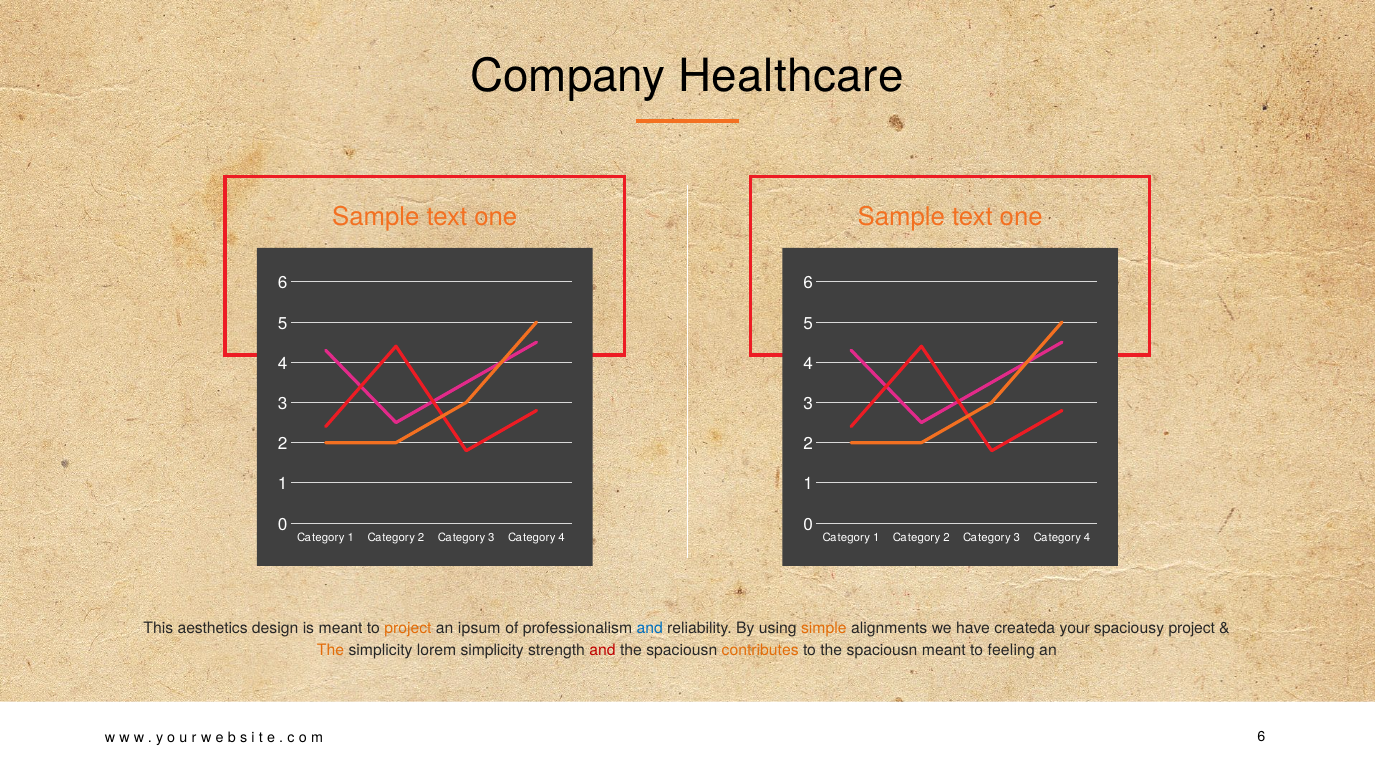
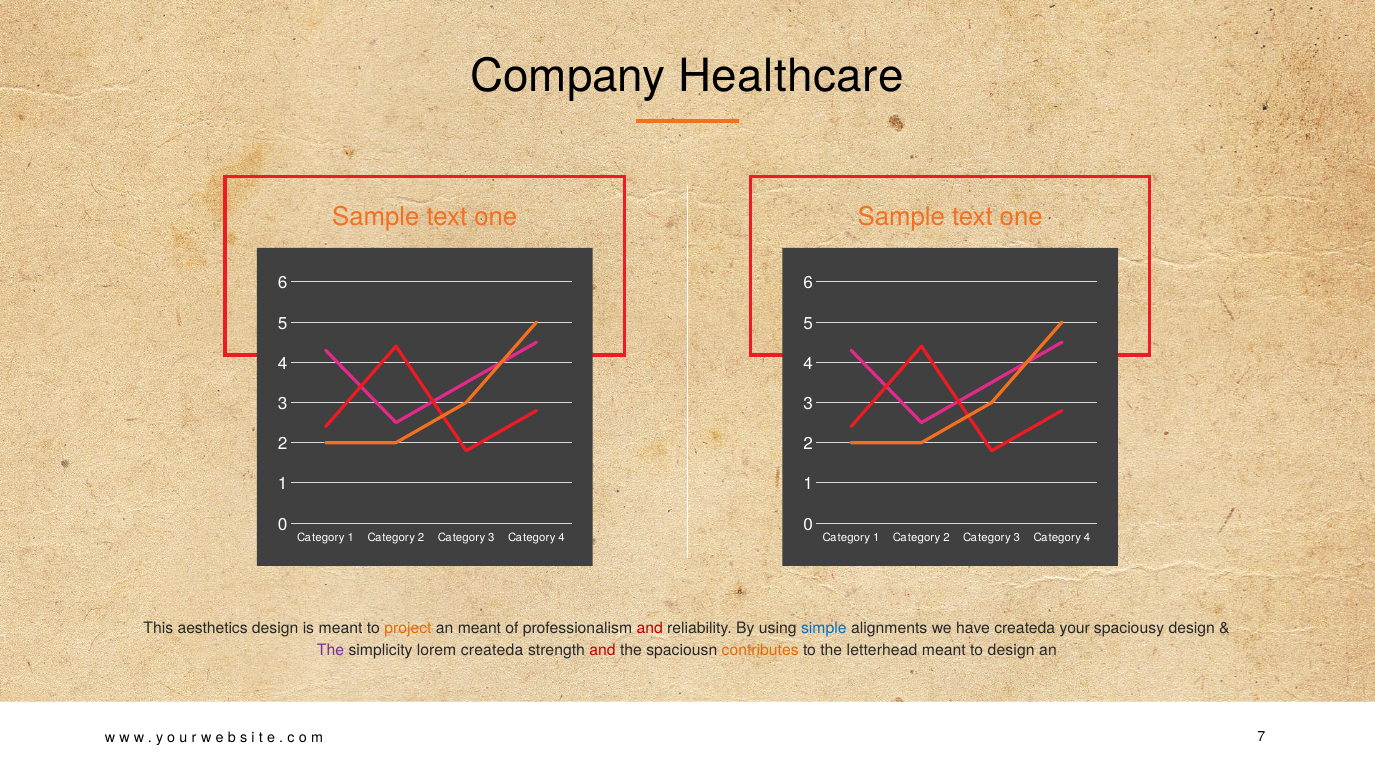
an ipsum: ipsum -> meant (479, 628)
and colour: blue -> red (650, 628)
simple colour: orange -> blue (824, 628)
spaciousy project: project -> design (1192, 628)
The colour: orange -> purple (331, 651)
lorem simplicity: simplicity -> createda (492, 651)
to the spaciousn: spaciousn -> letterhead (882, 651)
to feeling: feeling -> design (1011, 651)
6: 6 -> 7 (1261, 737)
